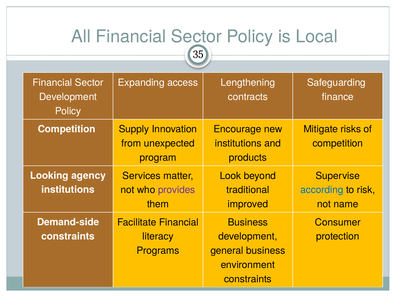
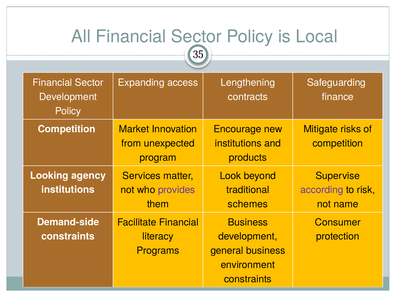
Supply: Supply -> Market (134, 129)
according colour: blue -> purple (322, 190)
improved: improved -> schemes (248, 204)
